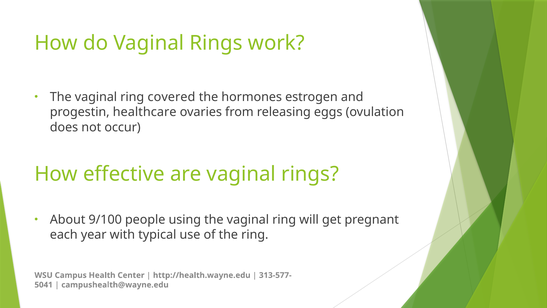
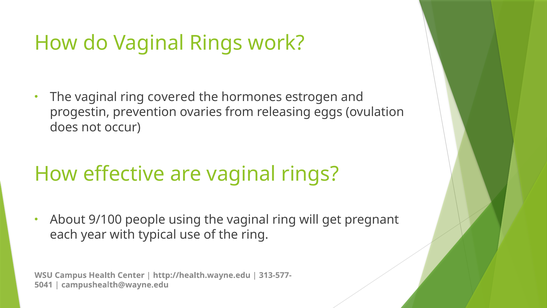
healthcare: healthcare -> prevention (145, 112)
